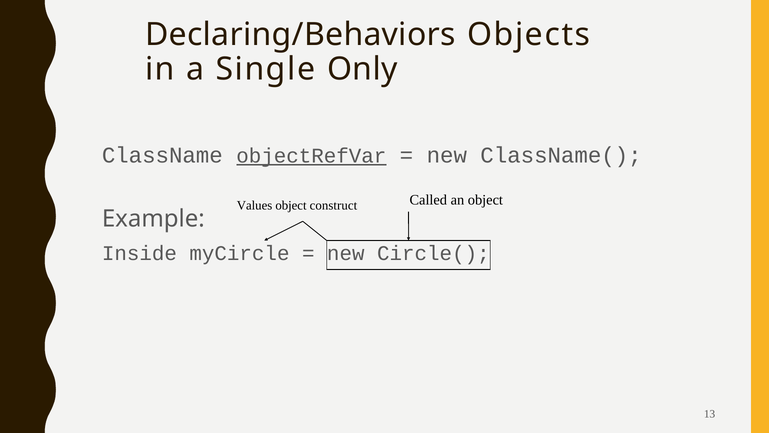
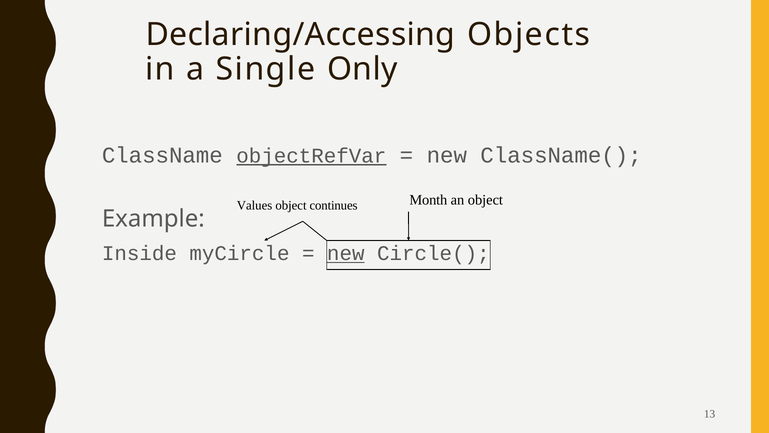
Declaring/Behaviors: Declaring/Behaviors -> Declaring/Accessing (300, 34)
Called: Called -> Month (428, 200)
construct: construct -> continues (334, 205)
new underline: none -> present (346, 253)
